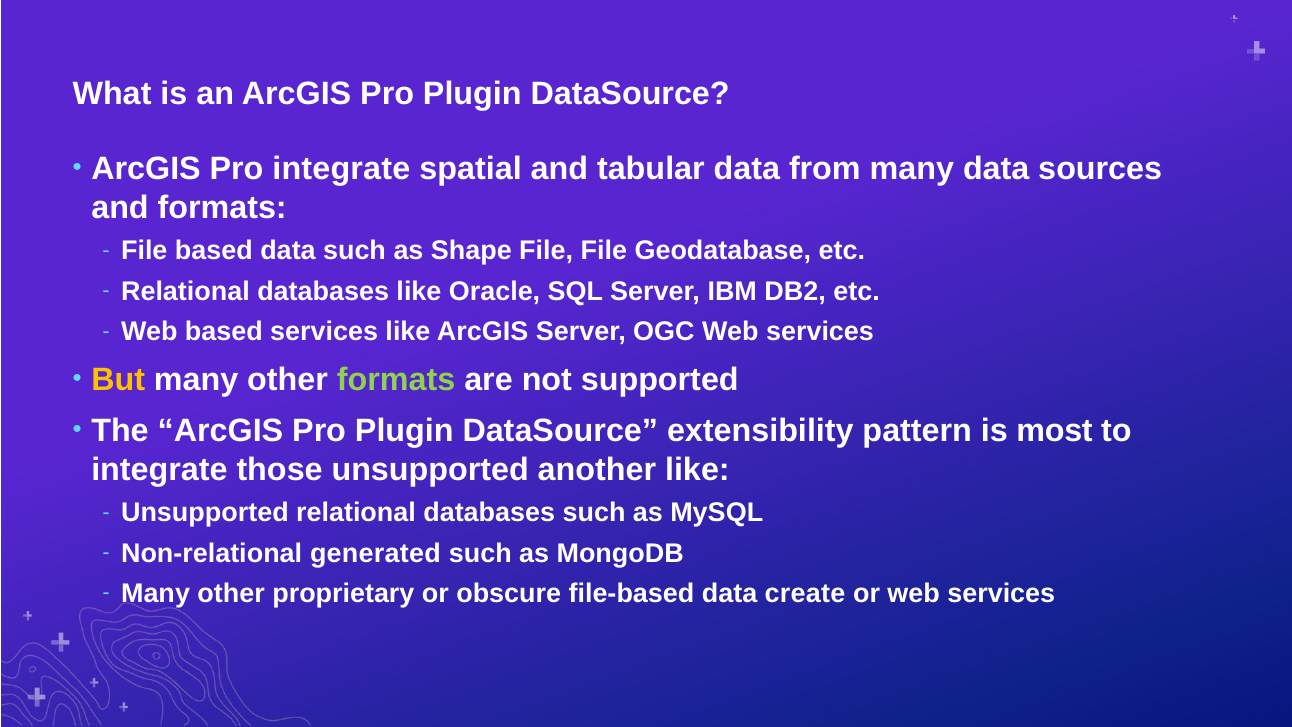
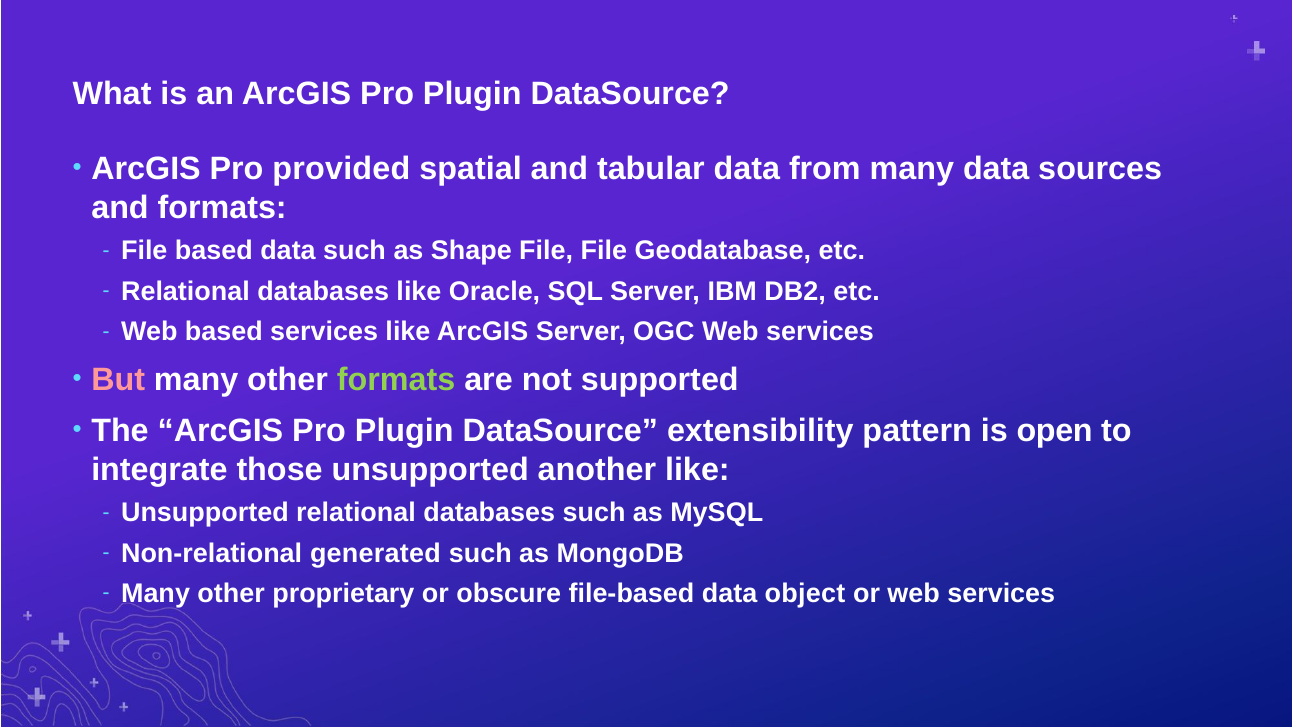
Pro integrate: integrate -> provided (341, 169)
But colour: yellow -> pink (118, 380)
most: most -> open (1055, 431)
create: create -> object (805, 593)
